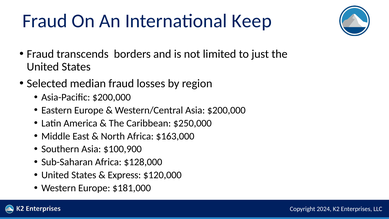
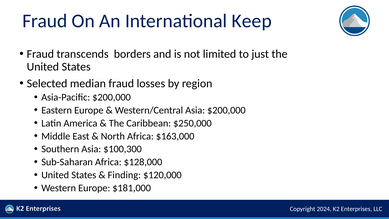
$100,900: $100,900 -> $100,300 (123, 149)
Express: Express -> Finding (124, 175)
